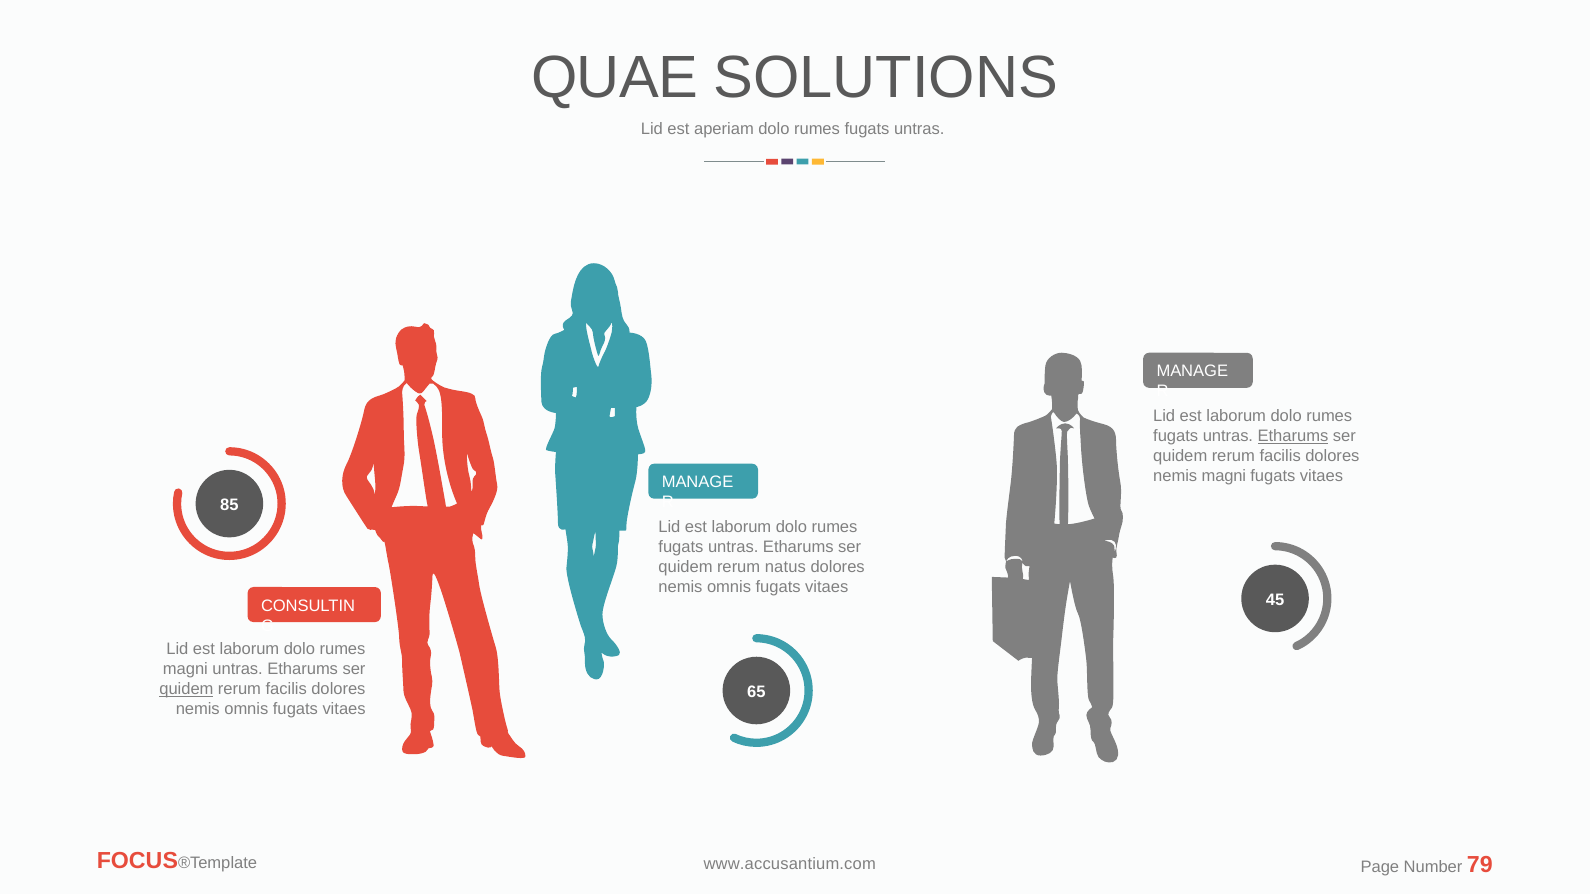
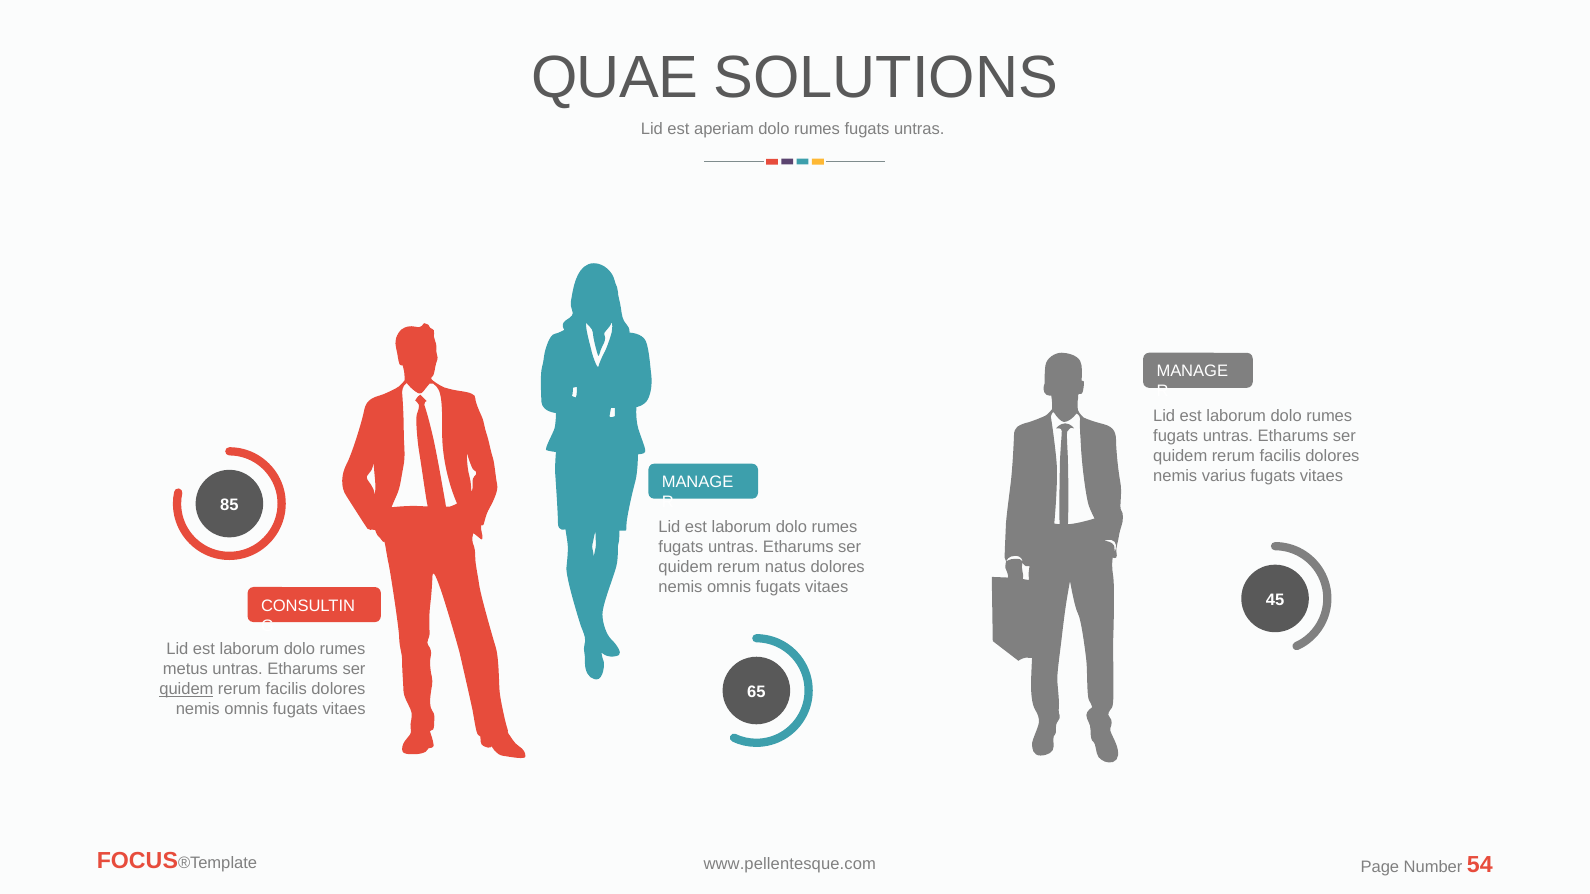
Etharums underline: present -> none (1293, 436)
nemis magni: magni -> varius (1224, 476)
magni: magni -> metus (185, 669)
www.accusantium.com: www.accusantium.com -> www.pellentesque.com (790, 865)
79: 79 -> 54 (1480, 865)
